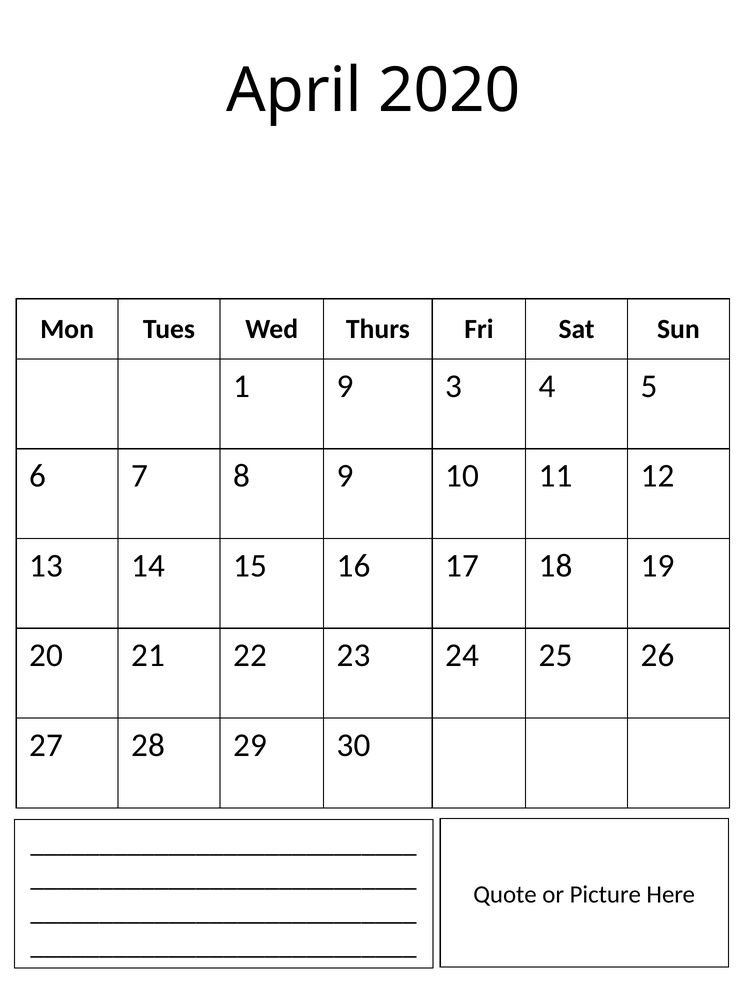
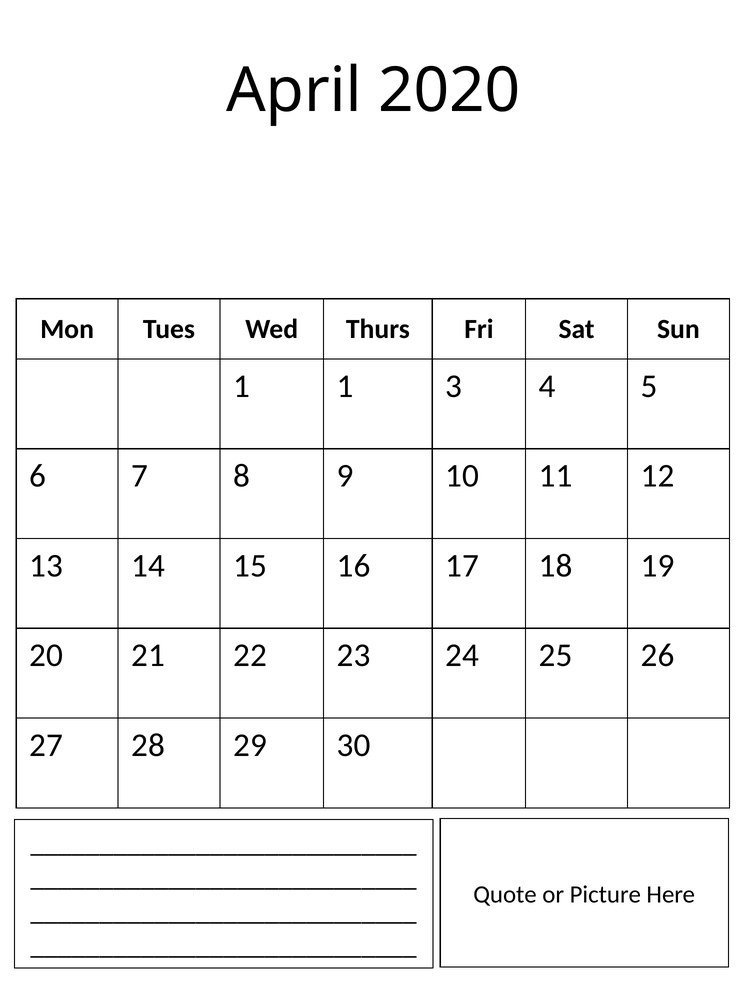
1 9: 9 -> 1 (345, 386)
